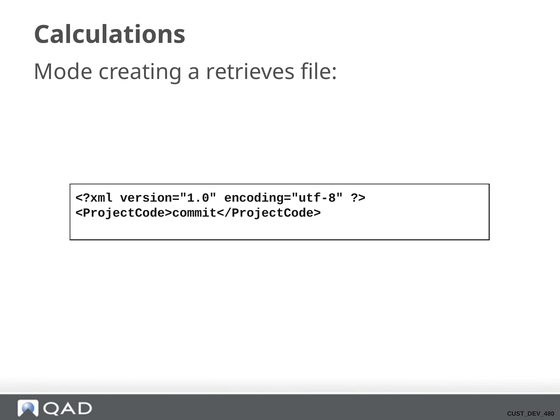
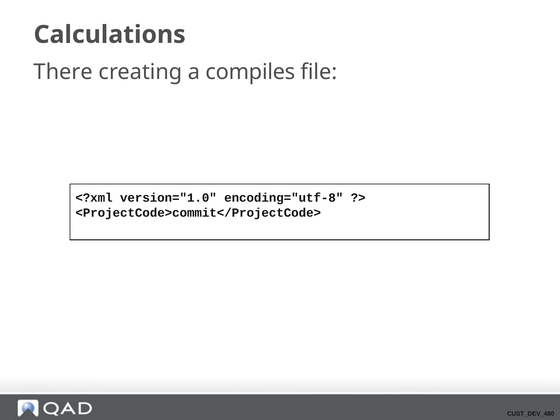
Mode: Mode -> There (63, 72)
retrieves: retrieves -> compiles (250, 72)
